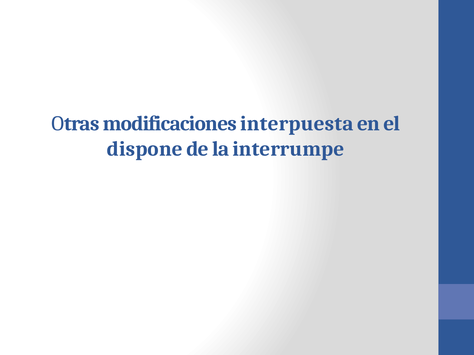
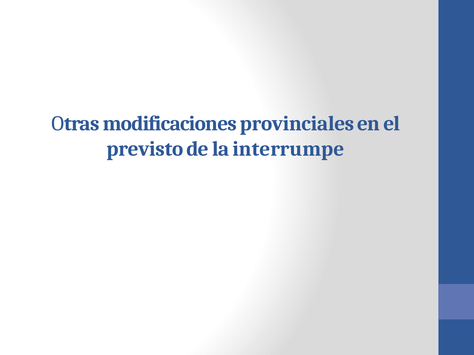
interpuesta: interpuesta -> provinciales (297, 124)
dispone: dispone -> previsto (145, 149)
